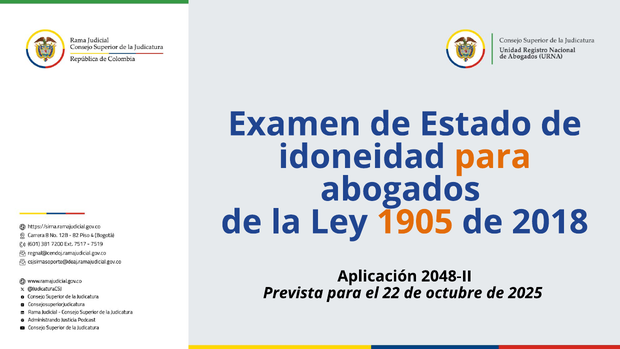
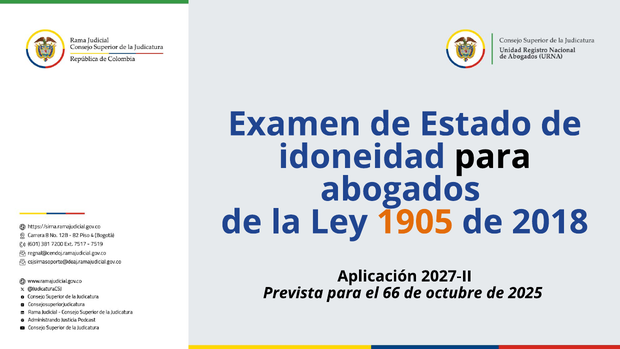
para colour: orange -> black (493, 157)
2048-II: 2048-II -> 2027-II (447, 276)
22: 22 -> 66 (391, 293)
